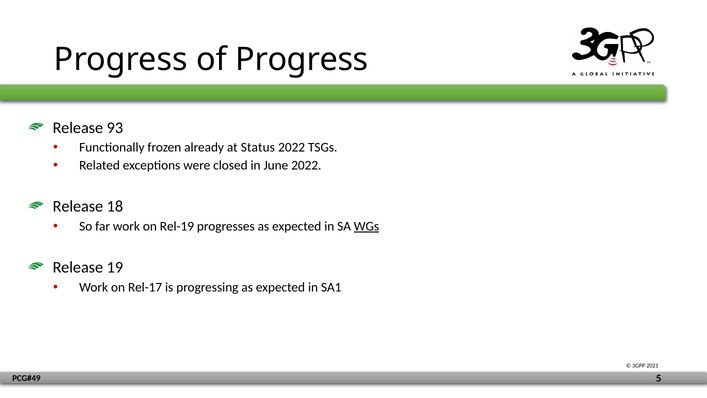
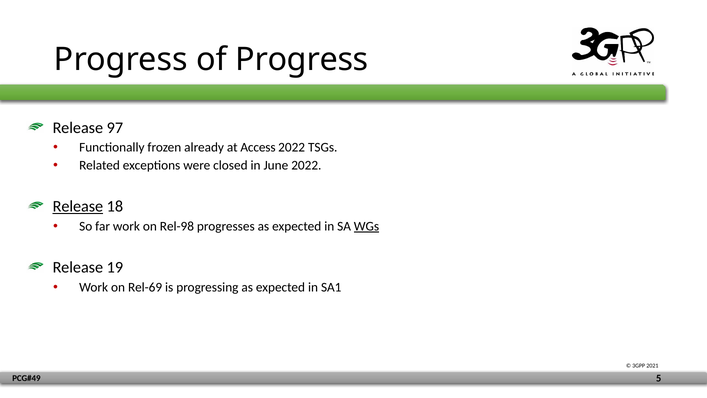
93: 93 -> 97 (115, 128)
Status: Status -> Access (258, 147)
Release underline: none -> present (78, 206)
Rel-19: Rel-19 -> Rel-98 (177, 226)
Rel-17: Rel-17 -> Rel-69 (145, 287)
